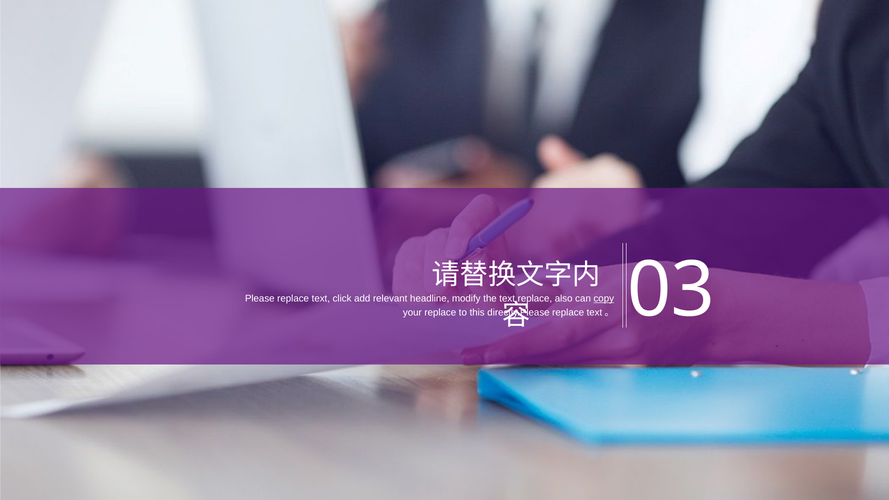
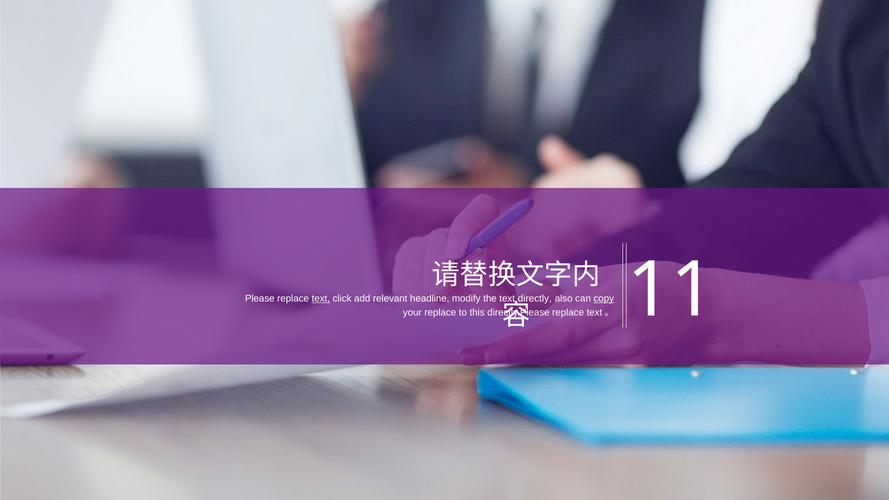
text underline: none -> present (321, 299)
text replace: replace -> directly (535, 299)
03: 03 -> 11 (671, 290)
